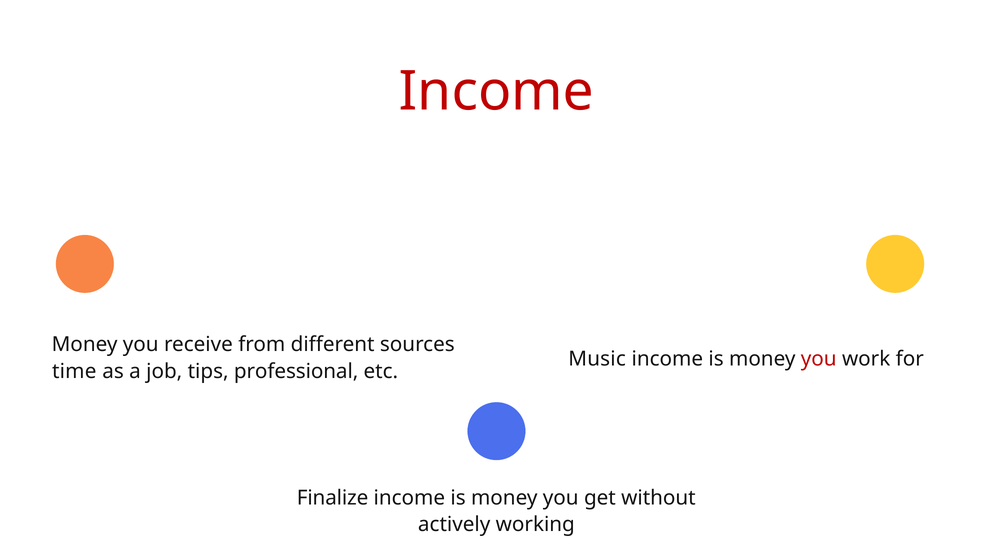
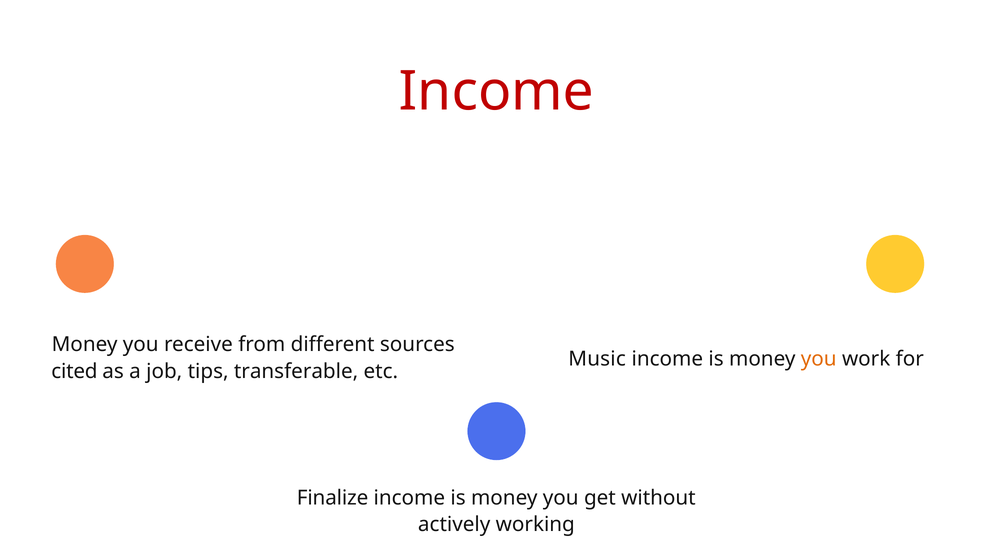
you colour: red -> orange (819, 359)
time: time -> cited (74, 372)
professional: professional -> transferable (296, 372)
